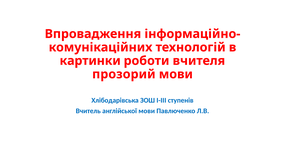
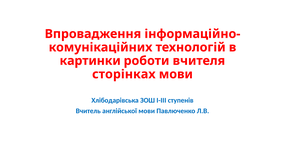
прозорий: прозорий -> сторінках (124, 74)
